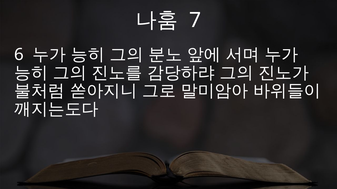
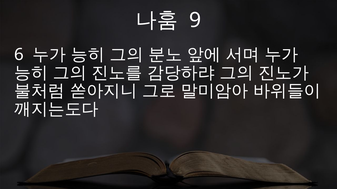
7: 7 -> 9 (195, 20)
